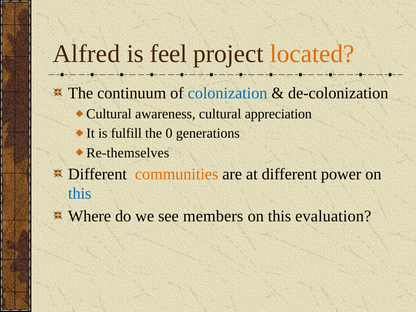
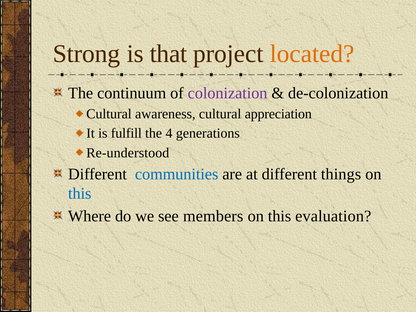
Alfred: Alfred -> Strong (87, 54)
feel: feel -> that (168, 54)
colonization colour: blue -> purple (228, 93)
0: 0 -> 4 (169, 133)
Re-themselves: Re-themselves -> Re-understood (128, 153)
communities colour: orange -> blue (177, 174)
power: power -> things (341, 174)
